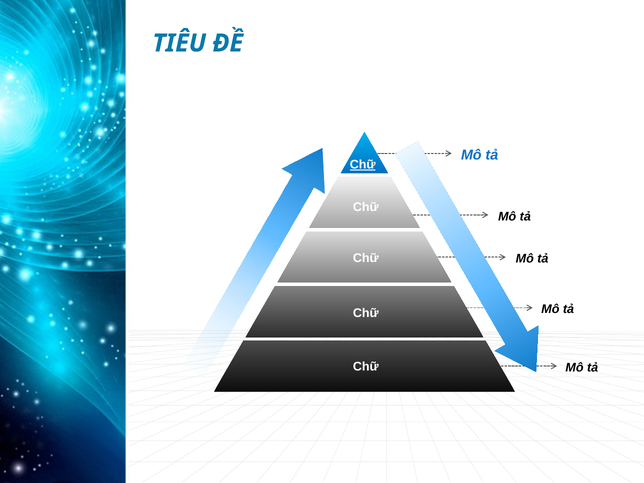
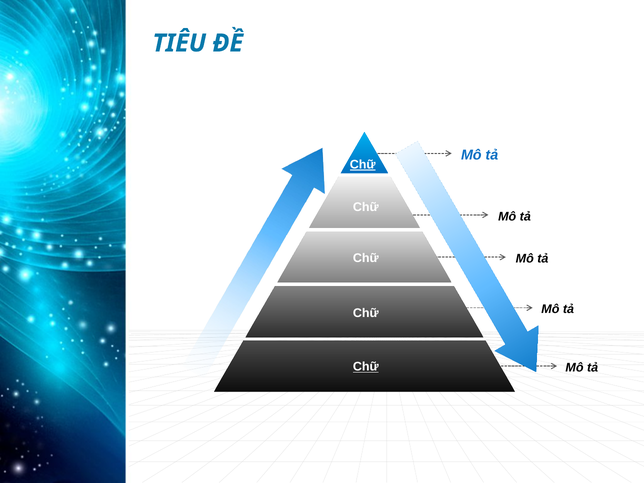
Chữ underline: none -> present (366, 367)
